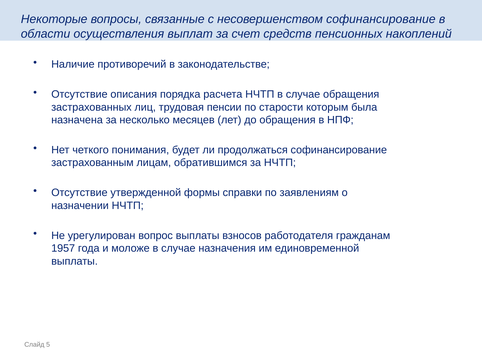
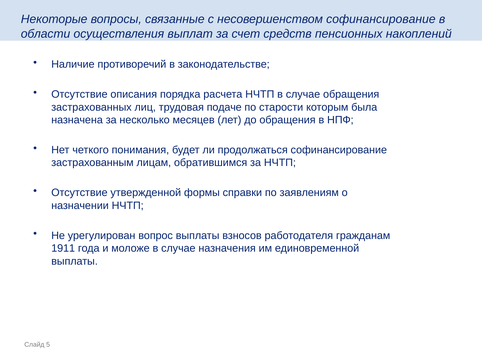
пенсии: пенсии -> подаче (224, 107)
1957: 1957 -> 1911 (63, 249)
